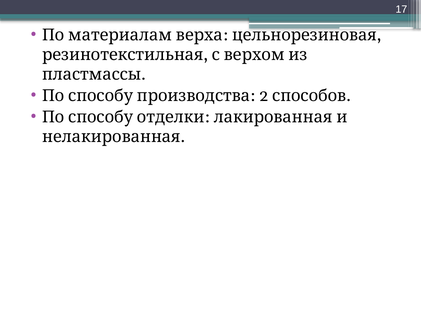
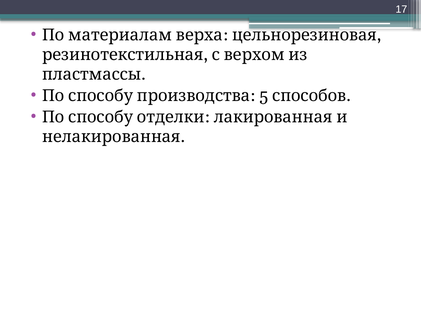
2: 2 -> 5 (264, 96)
